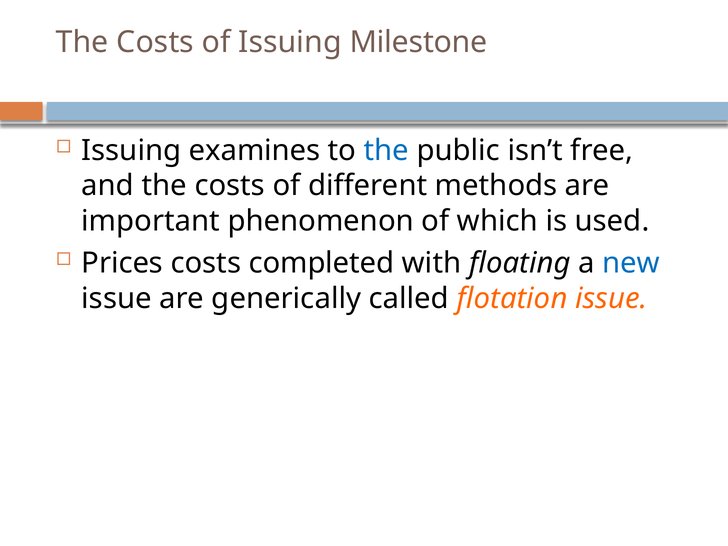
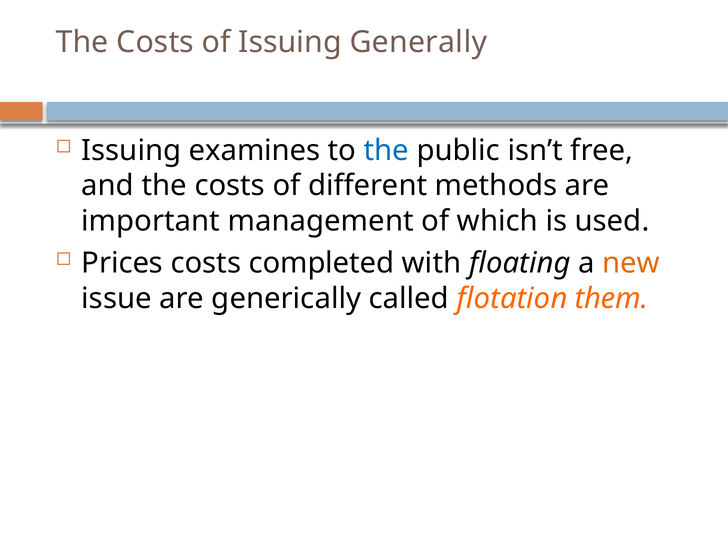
Milestone: Milestone -> Generally (418, 42)
phenomenon: phenomenon -> management (321, 221)
new colour: blue -> orange (631, 263)
flotation issue: issue -> them (611, 298)
